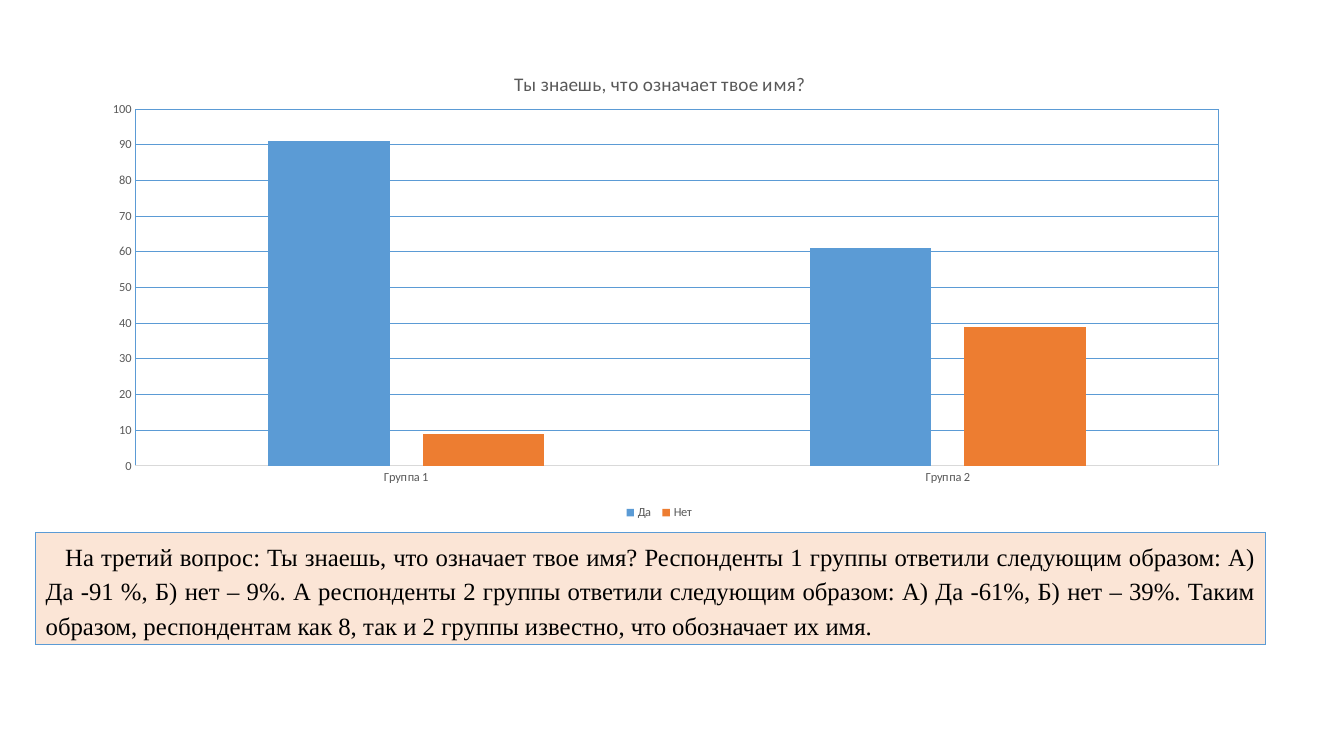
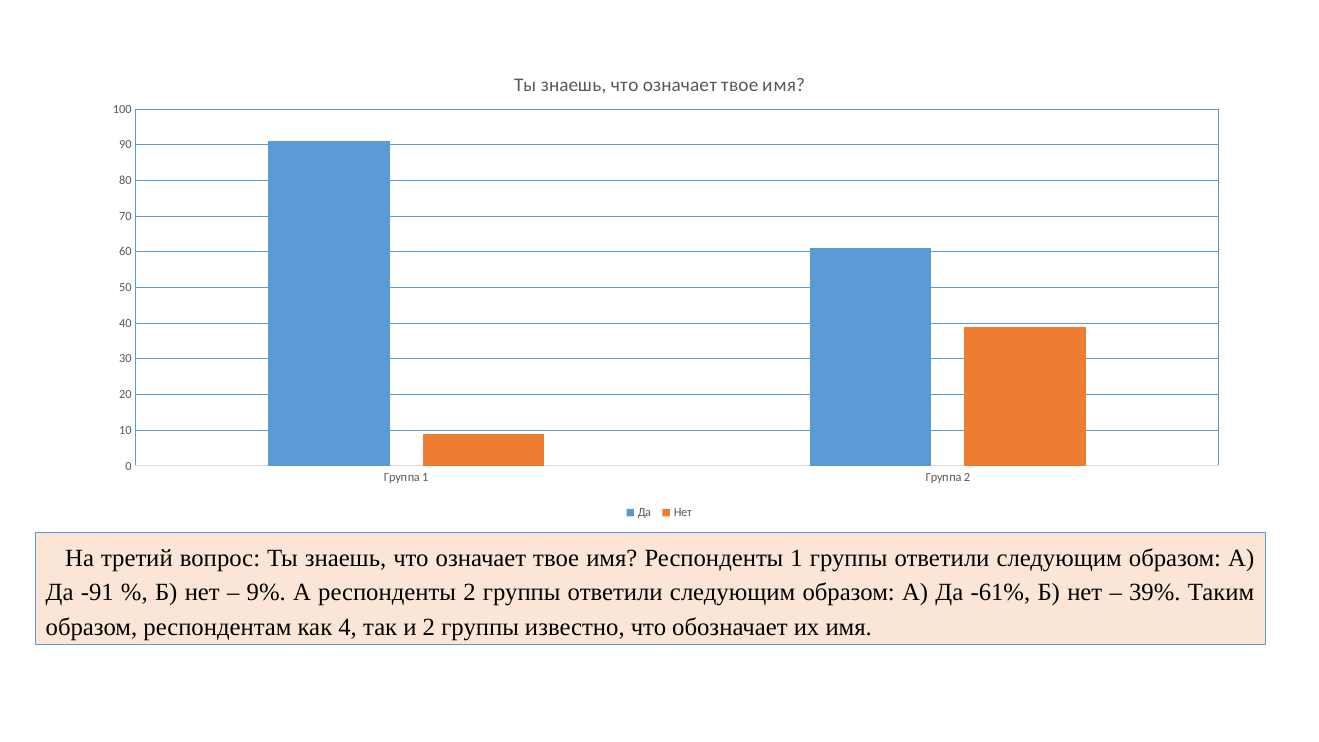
8: 8 -> 4 (348, 627)
